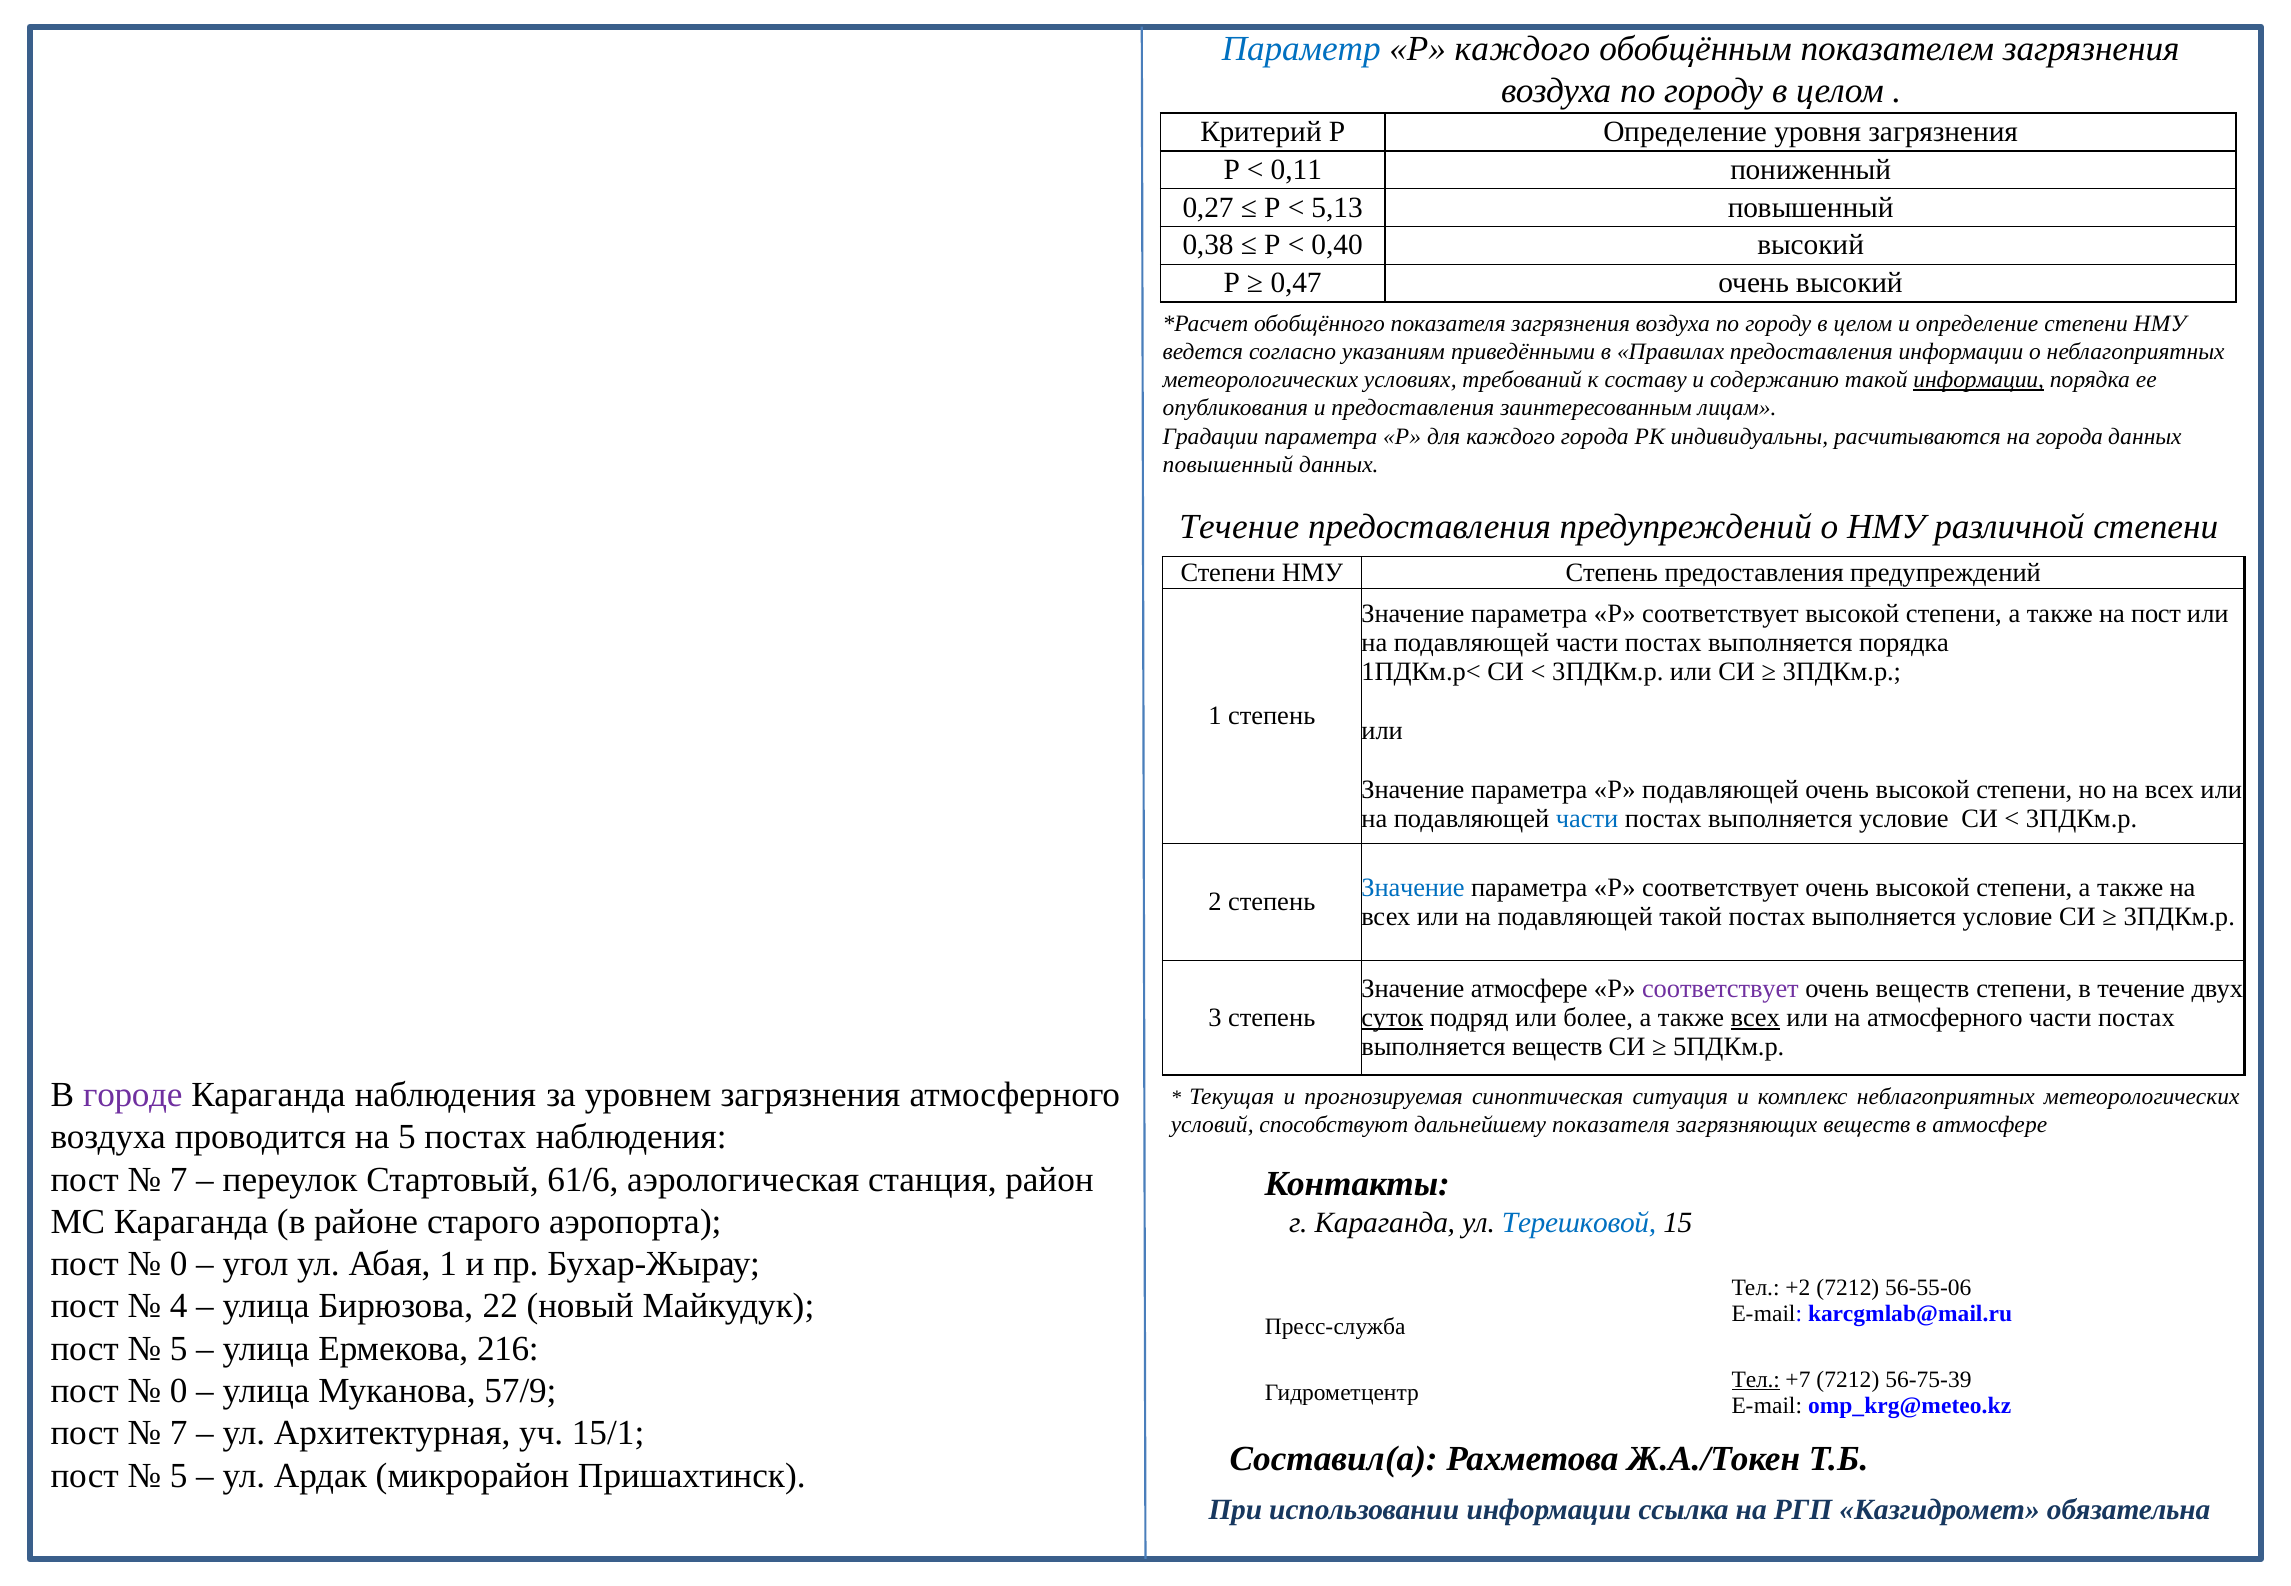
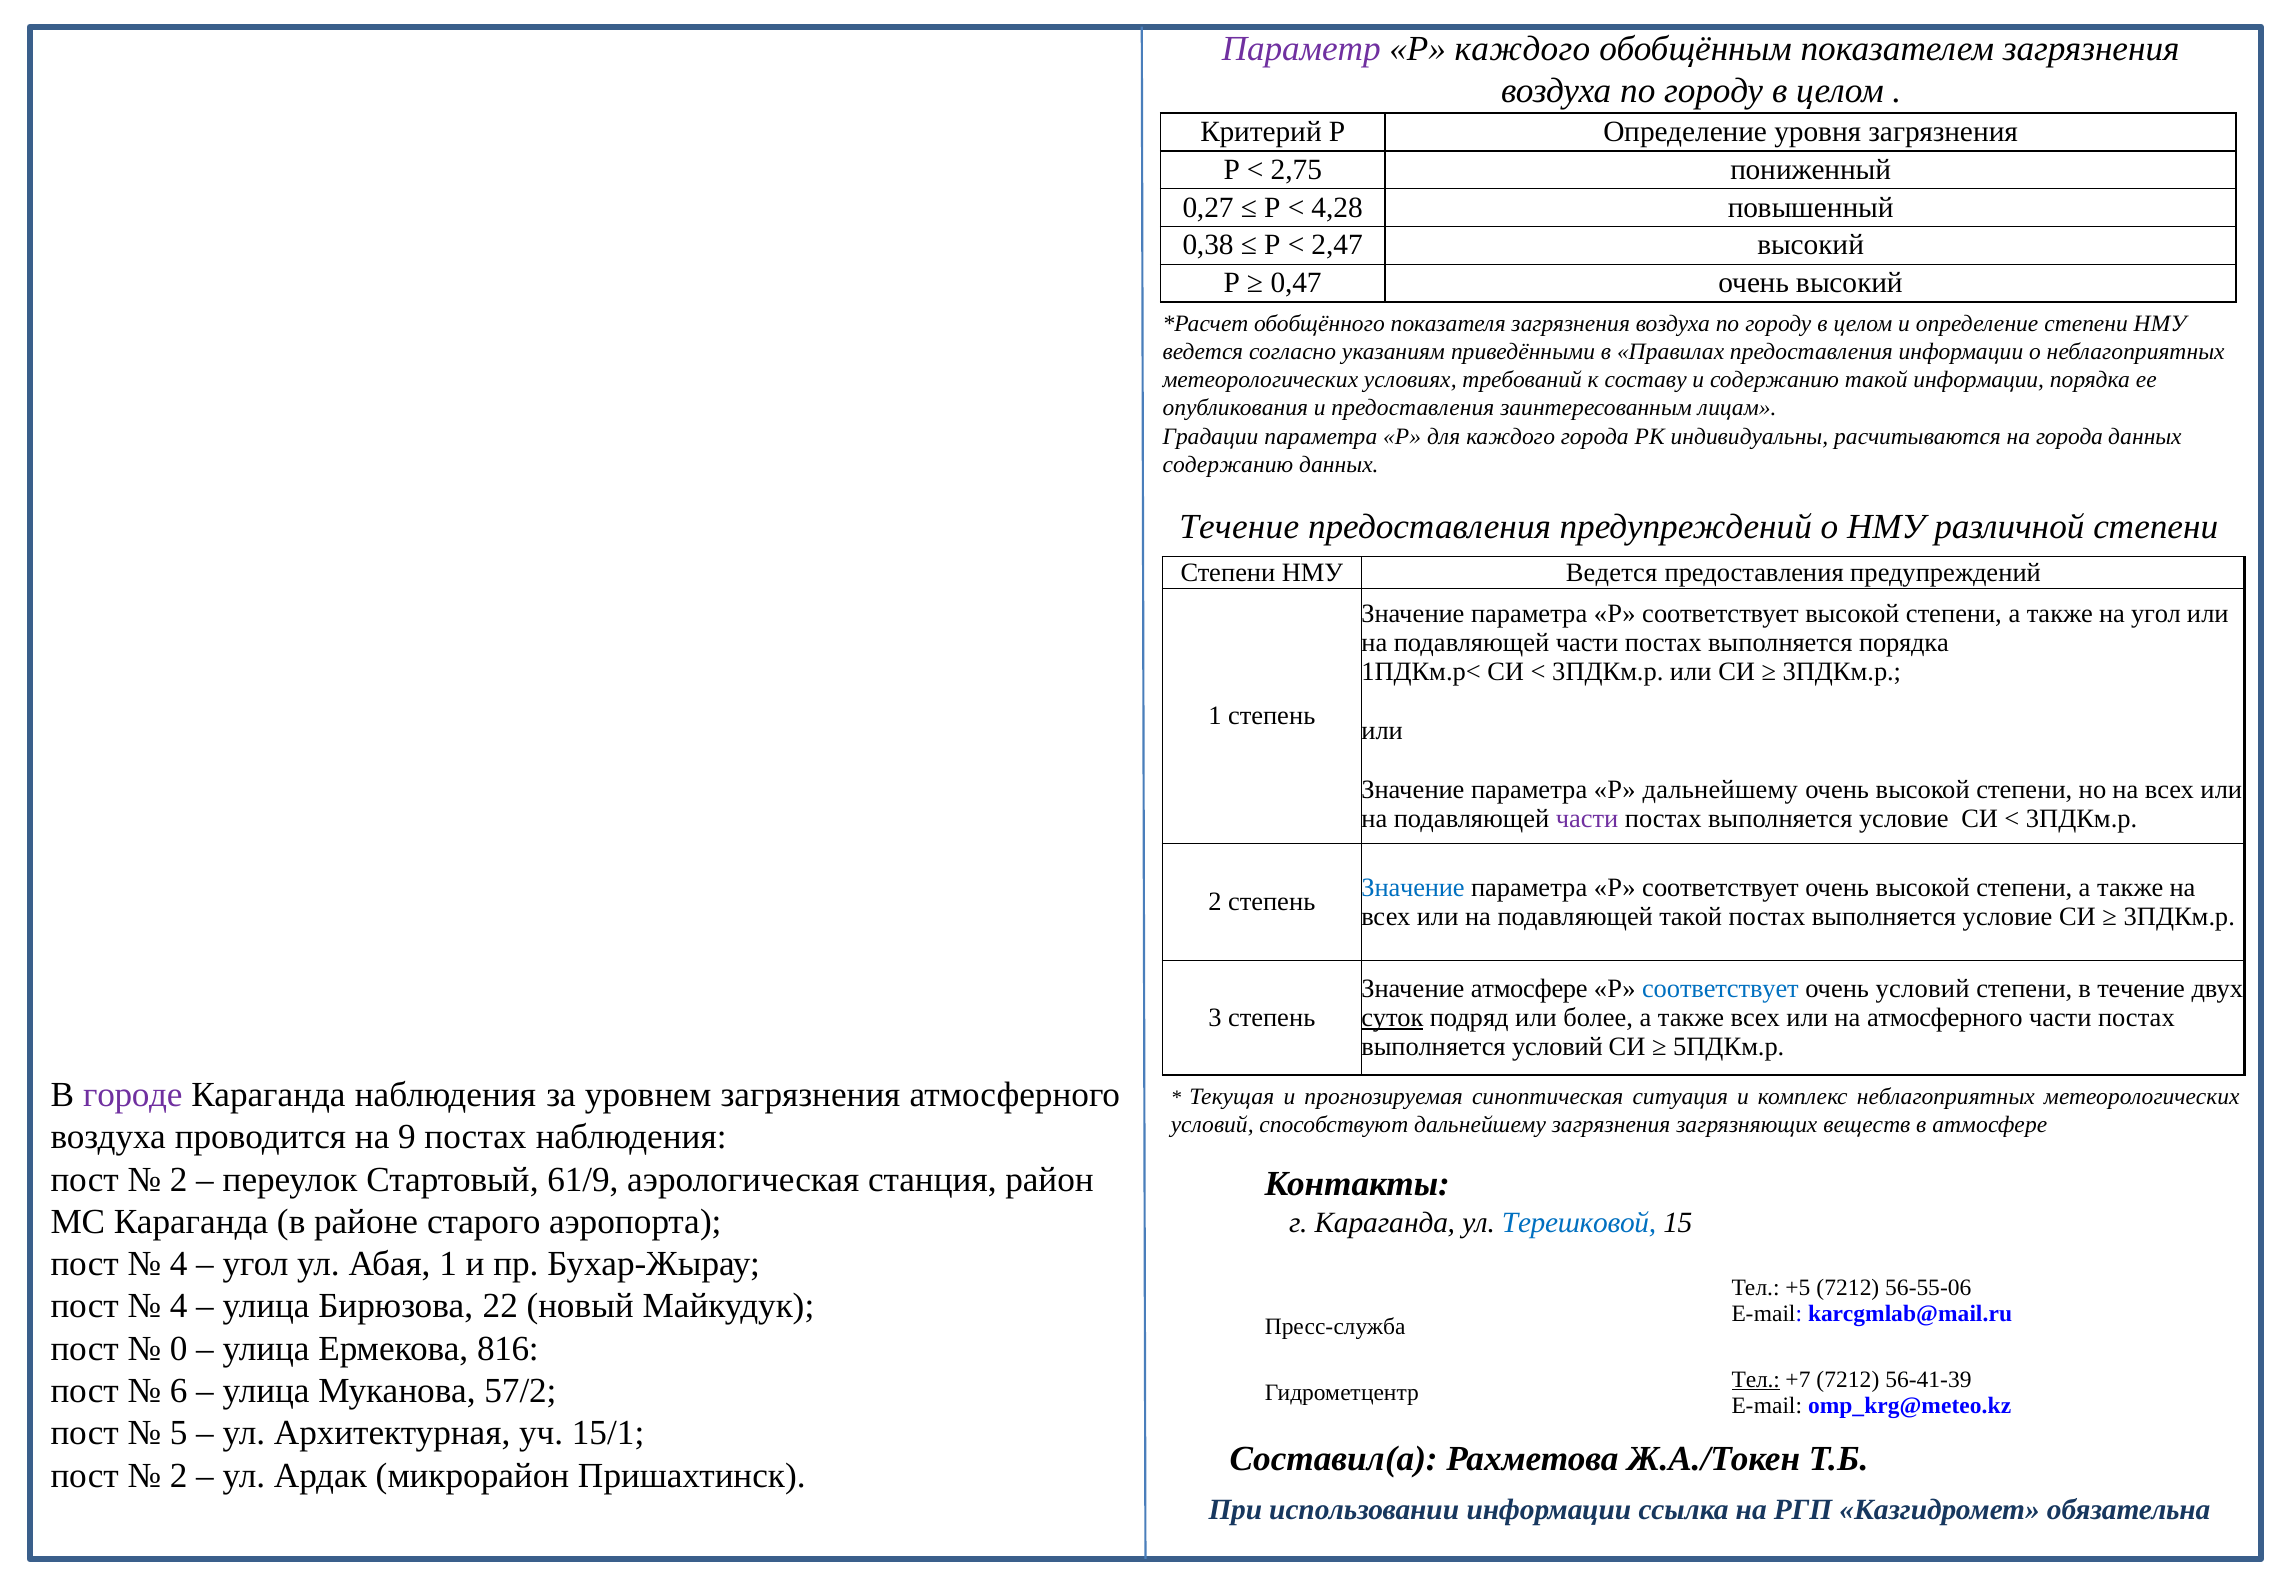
Параметр colour: blue -> purple (1301, 49)
0,11: 0,11 -> 2,75 (1296, 170)
5,13: 5,13 -> 4,28 (1337, 207)
0,40: 0,40 -> 2,47 (1337, 245)
информации underline: present -> none (1979, 380)
повышенный: повышенный -> содержанию (1228, 464)
Степень: Степень -> Ведется (1612, 573)
на пост: пост -> угол (2156, 614)
Р подавляющей: подавляющей -> дальнейшему (1720, 789)
части colour: blue -> purple (1587, 819)
соответствует colour: purple -> blue (1720, 989)
очень веществ: веществ -> условий (1923, 989)
всех underline: present -> none (1755, 1018)
выполняется веществ: веществ -> условий (1557, 1047)
дальнейшему показателя: показателя -> загрязнения (1611, 1125)
на 5: 5 -> 9 (407, 1137)
7: 7 -> 2 (179, 1179)
61/6: 61/6 -> 61/9 (583, 1179)
0: 0 -> 4 (179, 1264)
+2: +2 -> +5 (1798, 1288)
5: 5 -> 0 (179, 1349)
216: 216 -> 816 (508, 1349)
56-75-39: 56-75-39 -> 56-41-39 (1928, 1379)
0: 0 -> 6 (179, 1391)
57/9: 57/9 -> 57/2 (520, 1391)
7: 7 -> 5 (179, 1433)
5: 5 -> 2 (179, 1476)
